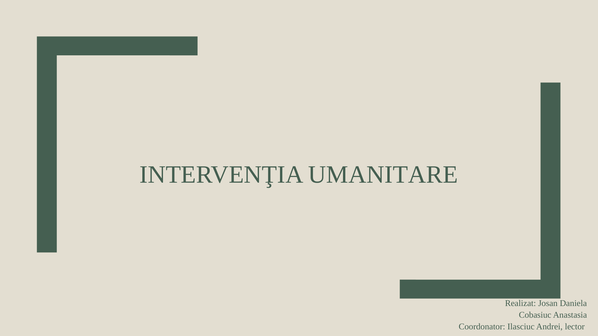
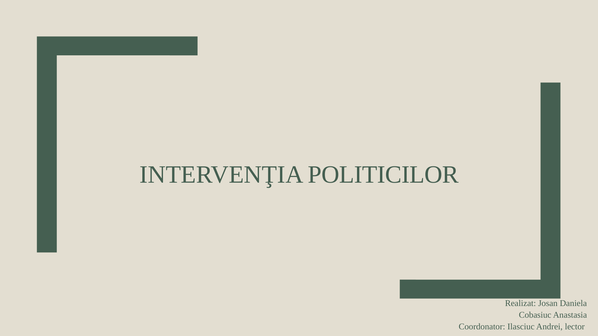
UMANITARE: UMANITARE -> POLITICILOR (383, 175)
